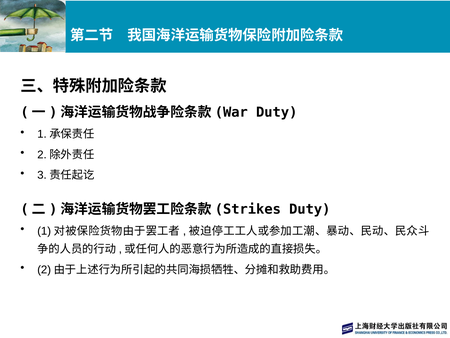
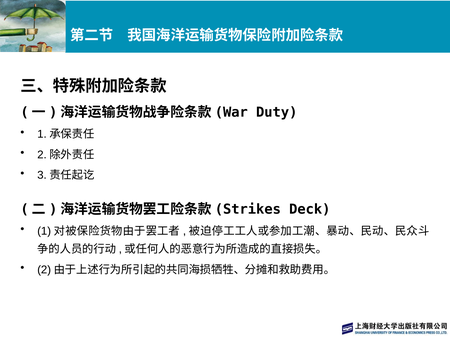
Duty: Duty -> Deck (310, 209)
